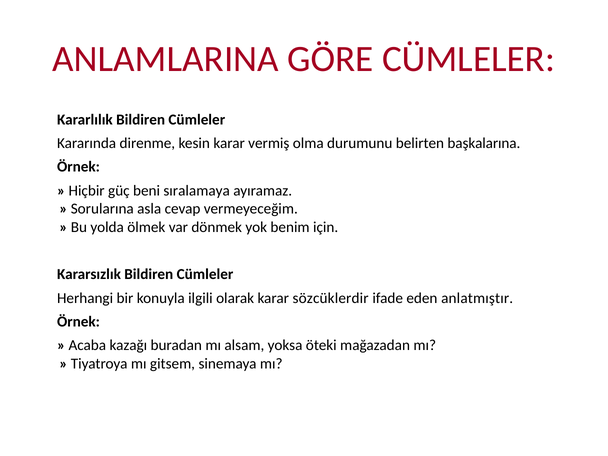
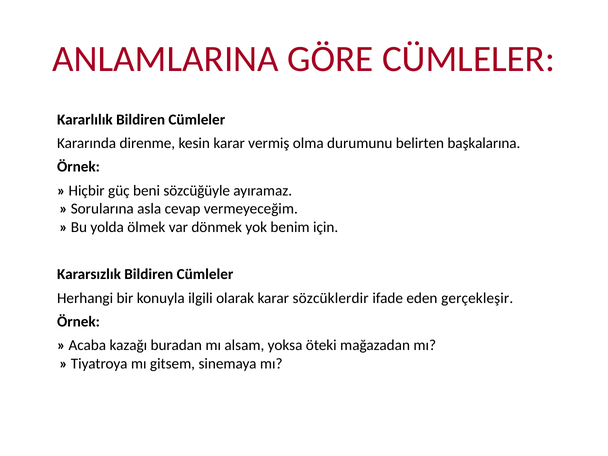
sıralamaya: sıralamaya -> sözcüğüyle (197, 191)
anlatmıştır: anlatmıştır -> gerçekleşir (477, 298)
